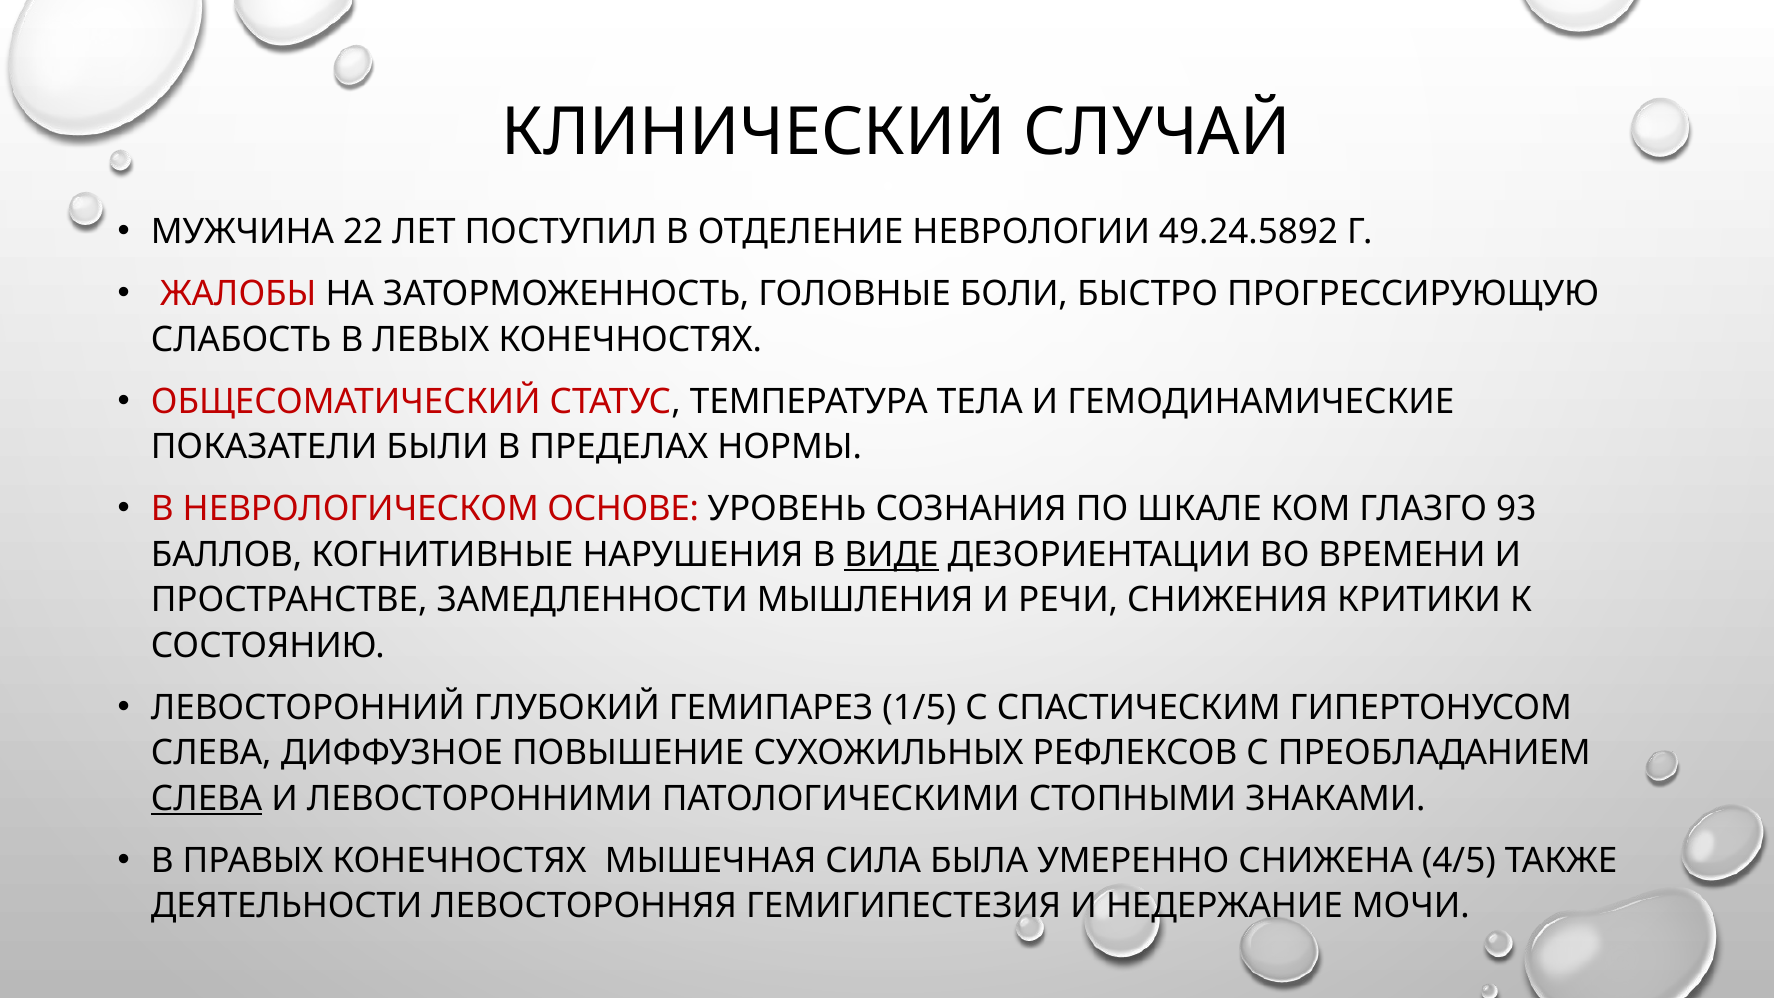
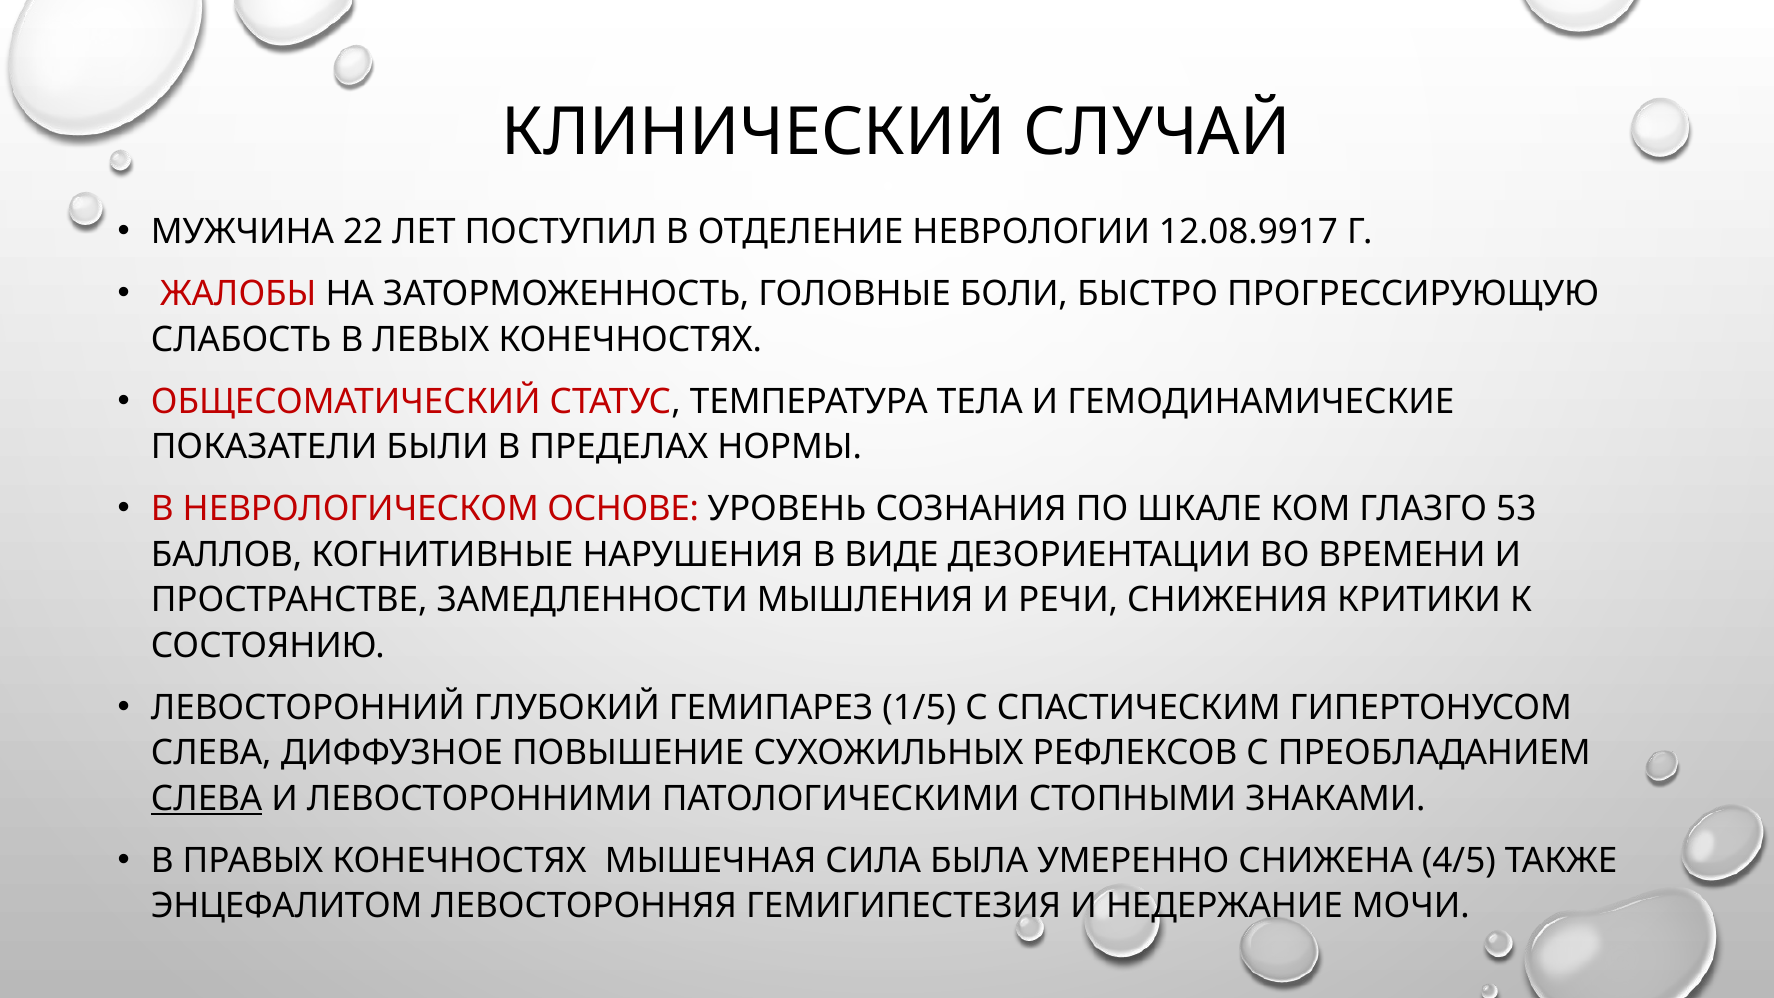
49.24.5892: 49.24.5892 -> 12.08.9917 (1249, 232)
93: 93 -> 53 (1516, 509)
ВИДЕ underline: present -> none (892, 555)
ДЕЯТЕЛЬНОСТИ: ДЕЯТЕЛЬНОСТИ -> ЭНЦЕФАЛИТОМ (287, 906)
